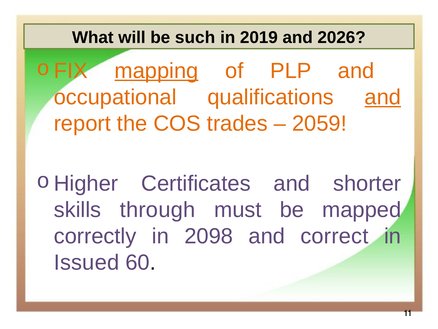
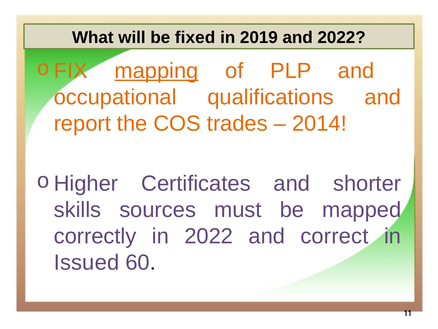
such: such -> fixed (195, 38)
and 2026: 2026 -> 2022 (342, 38)
and underline: present -> none (383, 97)
2059: 2059 -> 2014 (319, 123)
through: through -> sources (158, 210)
in 2098: 2098 -> 2022 (209, 236)
